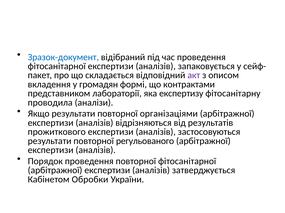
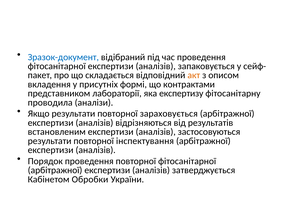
акт colour: purple -> orange (194, 76)
громадян: громадян -> присутніх (99, 85)
організаціями: організаціями -> зараховується (169, 114)
прожиткового: прожиткового -> встановленим (57, 132)
регульованого: регульованого -> інспектування (145, 141)
